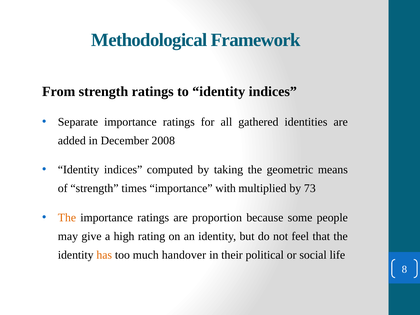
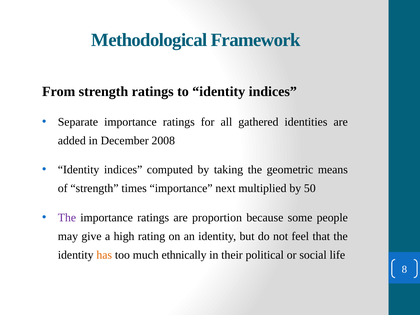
with: with -> next (226, 188)
73: 73 -> 50 (310, 188)
The colour: orange -> purple (67, 218)
handover: handover -> ethnically (184, 255)
